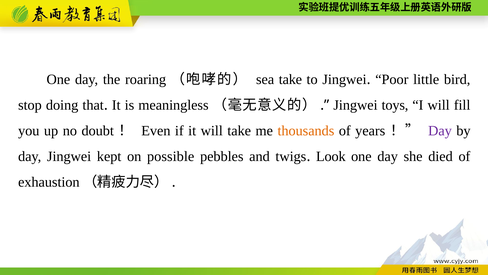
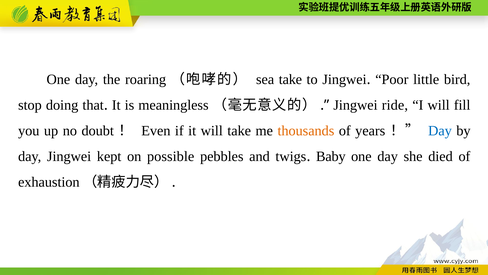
toys: toys -> ride (395, 105)
Day colour: purple -> blue (440, 131)
Look: Look -> Baby (331, 156)
